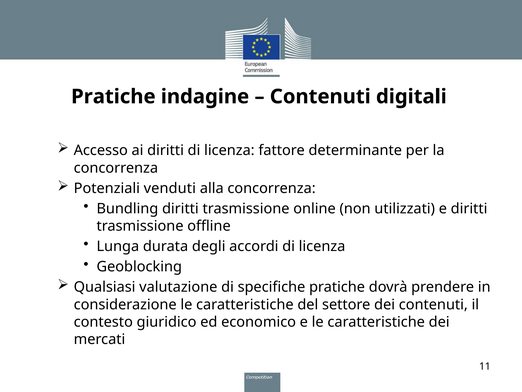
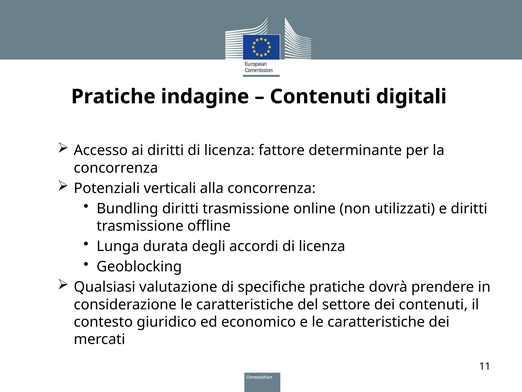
venduti: venduti -> verticali (170, 188)
